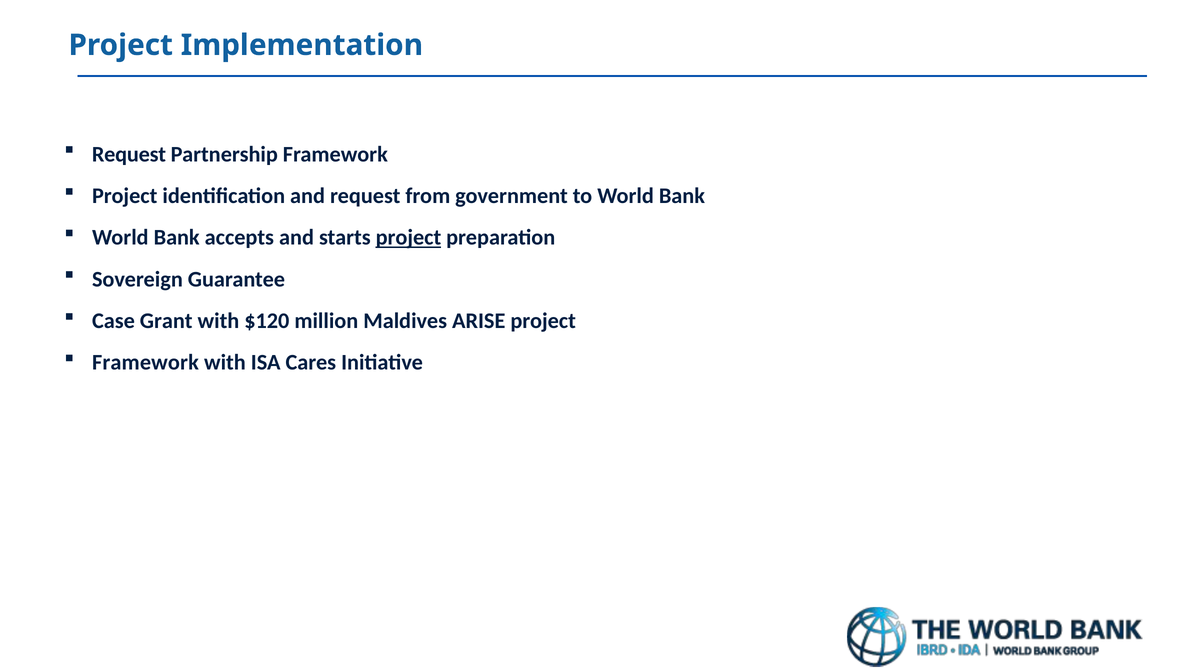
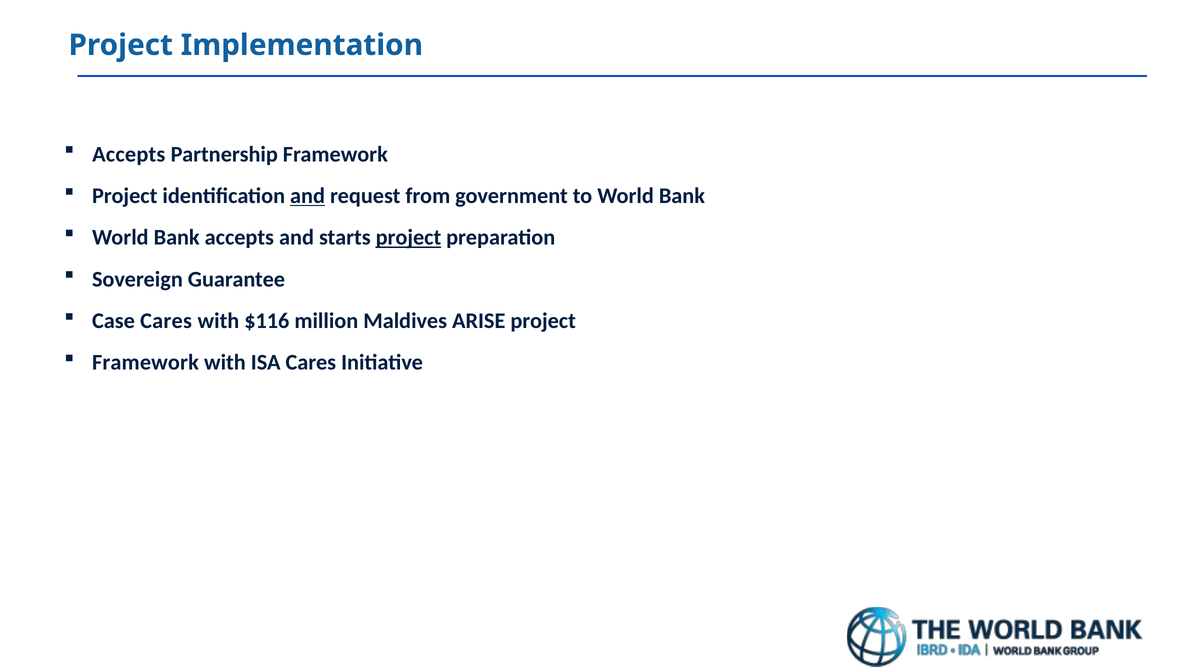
Request: Request -> Accepts (129, 154)
and underline: none -> present (308, 196)
Case Grant: Grant -> Cares (166, 321)
$120: $120 -> $116 (267, 321)
